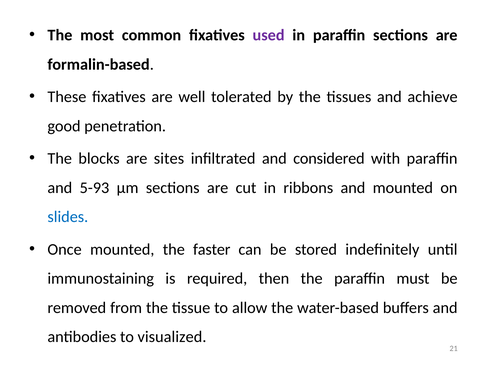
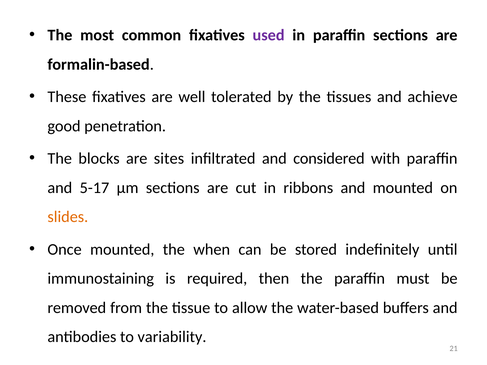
5-93: 5-93 -> 5-17 (94, 188)
slides colour: blue -> orange (68, 217)
faster: faster -> when (212, 249)
visualized: visualized -> variability (172, 337)
